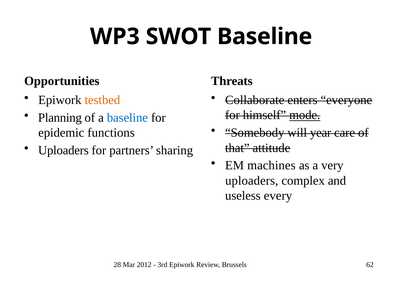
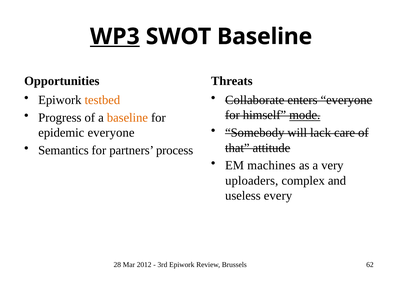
WP3 underline: none -> present (115, 36)
Planning: Planning -> Progress (60, 117)
baseline colour: blue -> orange (127, 117)
year: year -> lack (321, 133)
epidemic functions: functions -> everyone (111, 133)
Uploaders: Uploaders -> Semantics (63, 150)
sharing: sharing -> process (175, 150)
